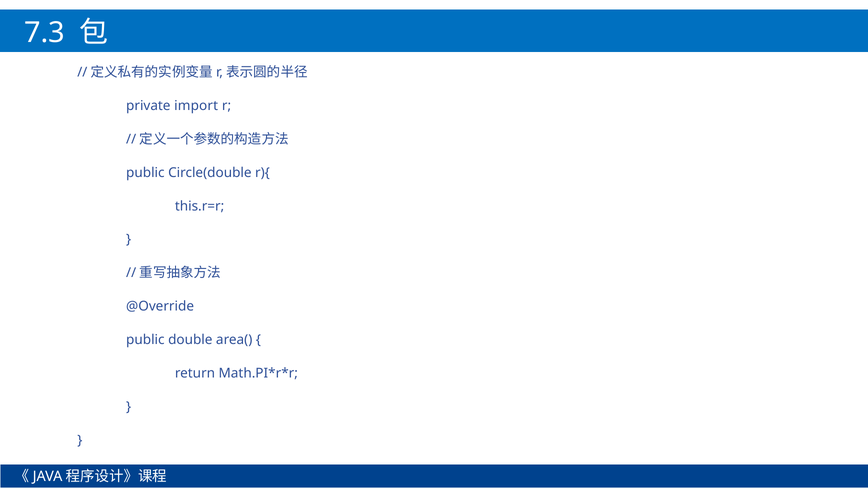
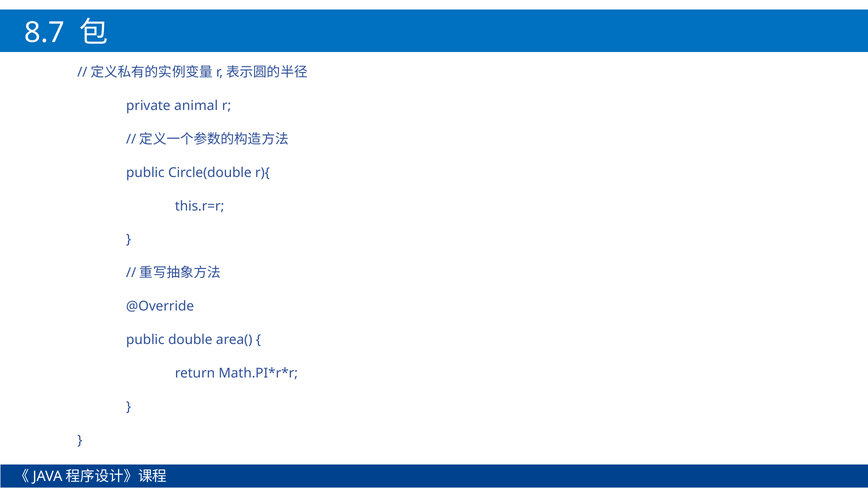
7.3: 7.3 -> 8.7 (45, 33)
import: import -> animal (196, 106)
